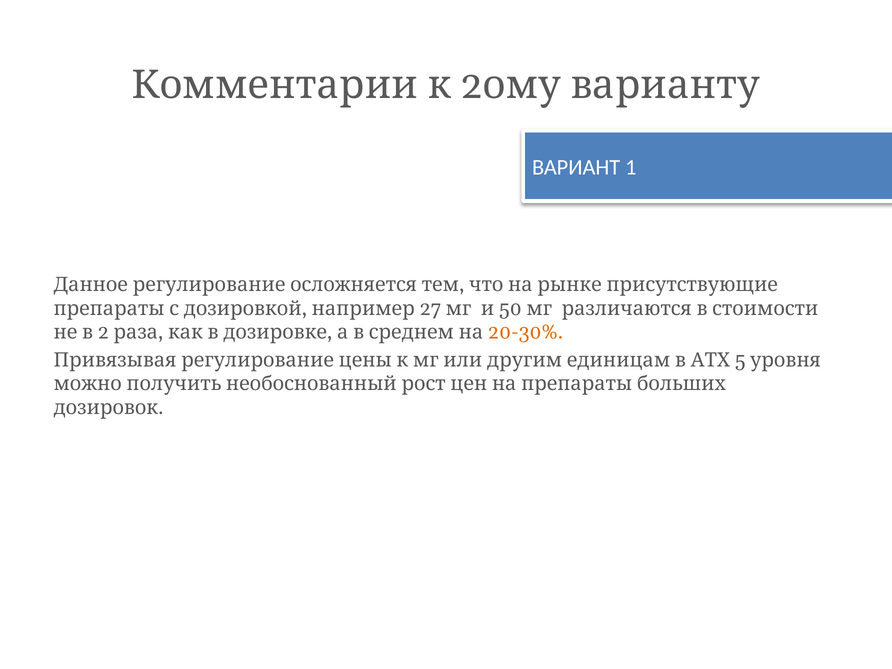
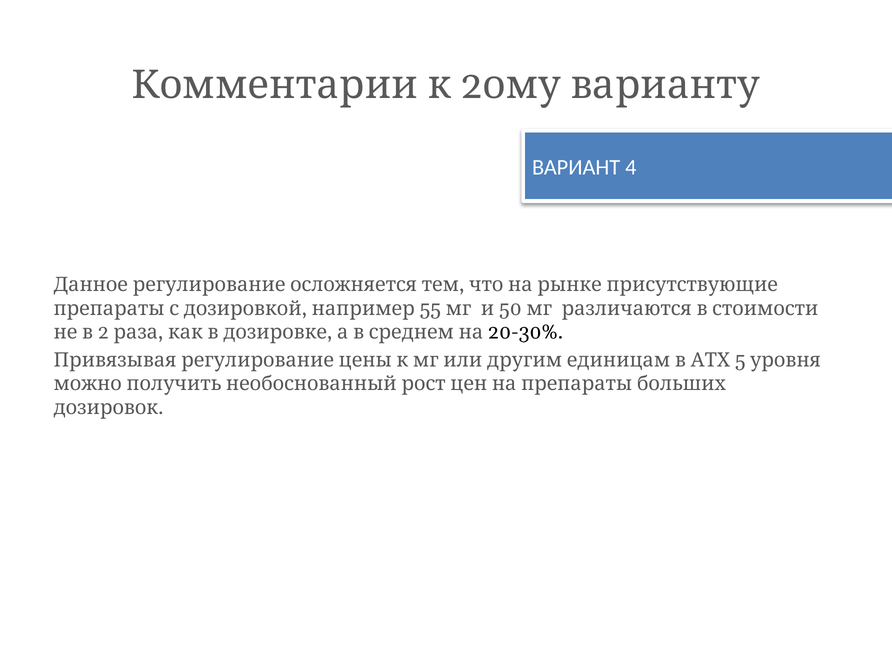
1: 1 -> 4 (631, 167)
27: 27 -> 55 (430, 309)
20-30% colour: orange -> black (526, 332)
